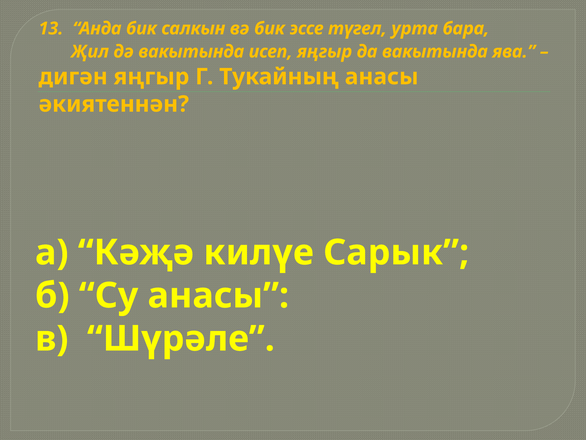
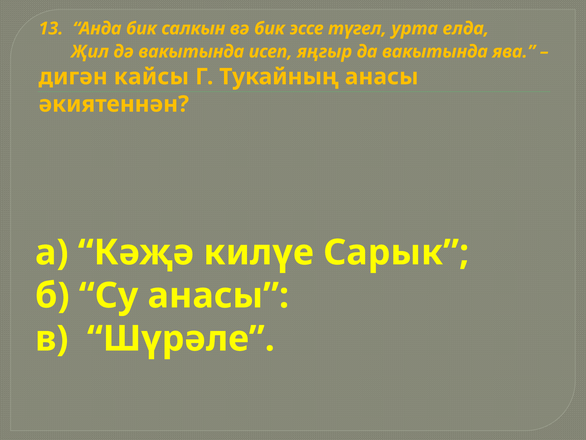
бара: бара -> елда (466, 28)
дигән яңгыр: яңгыр -> кайсы (151, 77)
